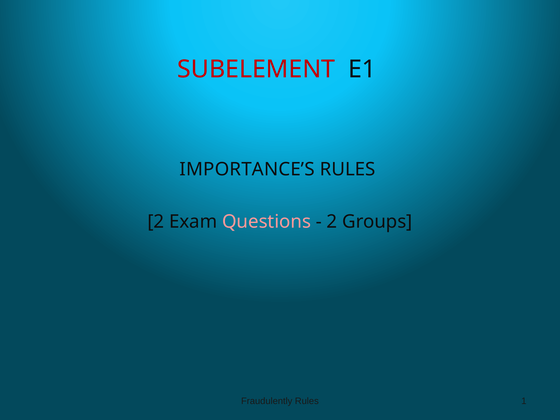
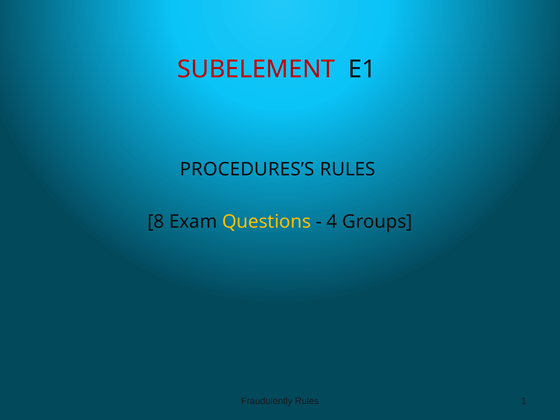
IMPORTANCE’S: IMPORTANCE’S -> PROCEDURES’S (247, 169)
2: 2 -> 8 (156, 222)
Questions colour: pink -> yellow (267, 222)
2: 2 -> 4 (332, 222)
